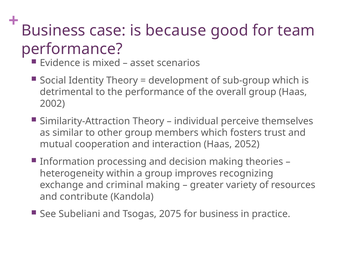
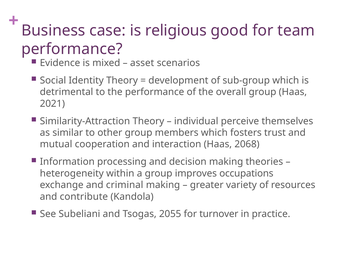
because: because -> religious (176, 31)
2002: 2002 -> 2021 (52, 104)
2052: 2052 -> 2068 (247, 144)
recognizing: recognizing -> occupations (246, 173)
2075: 2075 -> 2055 (170, 214)
for business: business -> turnover (219, 214)
